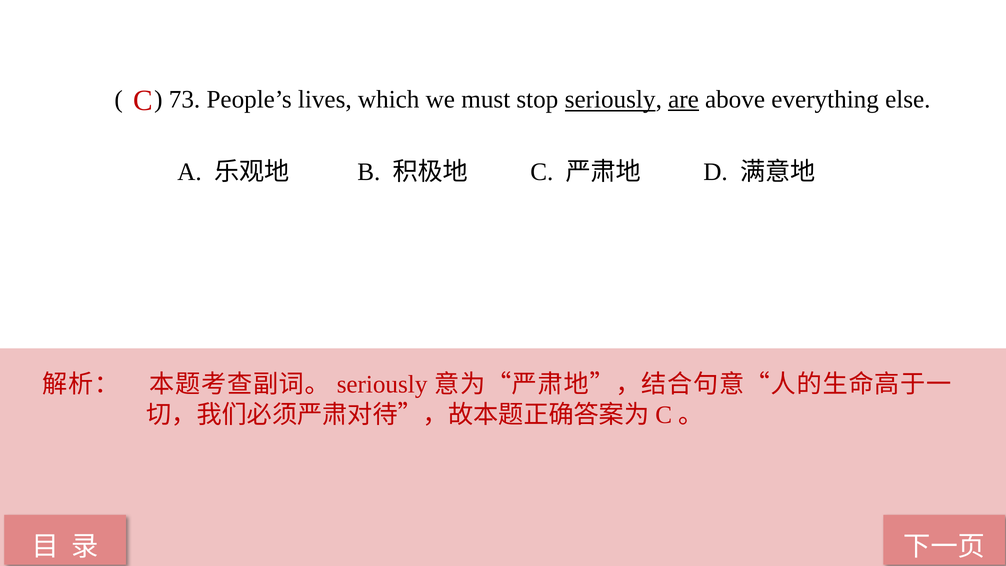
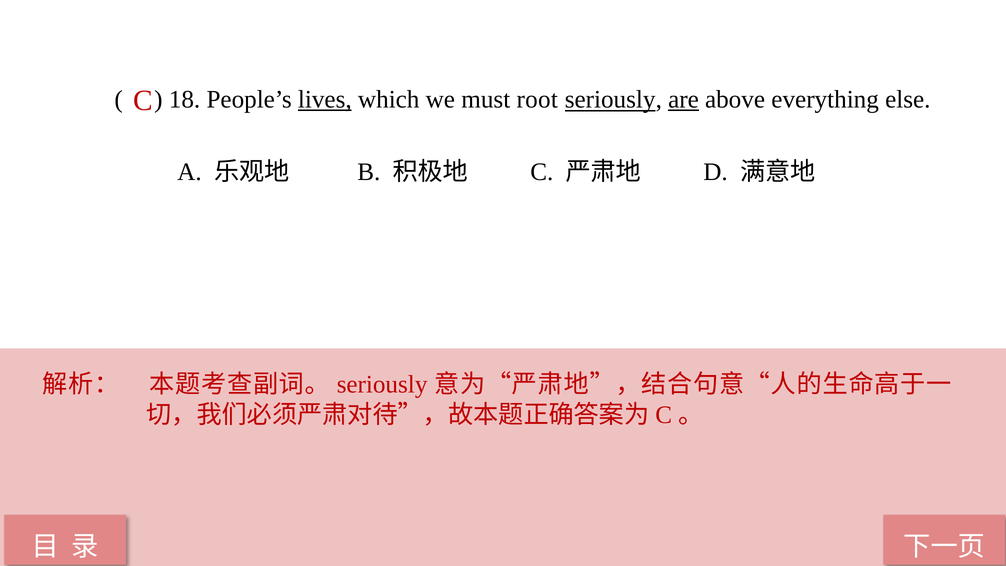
73: 73 -> 18 (185, 100)
lives underline: none -> present (325, 100)
stop: stop -> root (537, 100)
